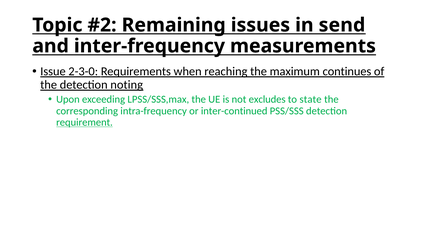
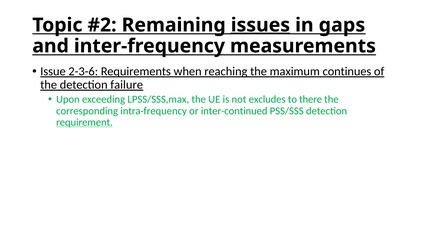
issues underline: none -> present (260, 25)
send: send -> gaps (342, 25)
2-3-0: 2-3-0 -> 2-3-6 (83, 72)
noting: noting -> failure (127, 85)
state: state -> there (311, 100)
